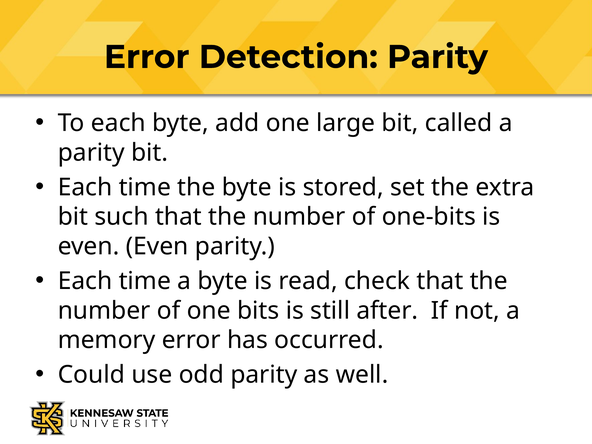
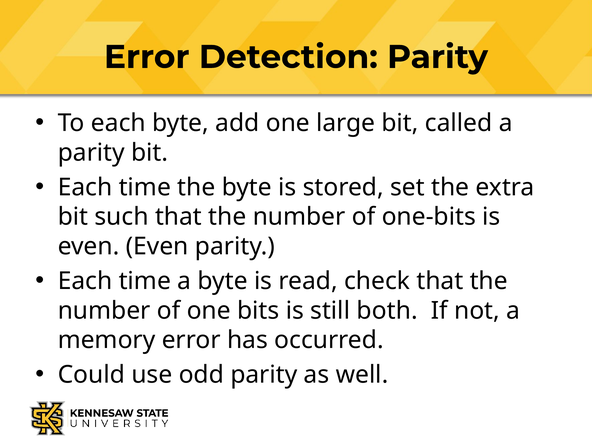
after: after -> both (387, 311)
